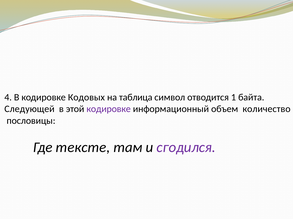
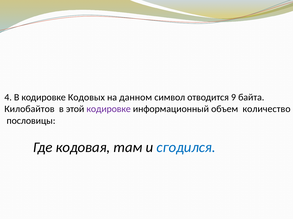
таблица: таблица -> данном (136, 98)
1: 1 -> 9 (234, 98)
Следующей: Следующей -> Килобайтов (29, 109)
тексте: тексте -> кодовая (83, 148)
сгодился colour: purple -> blue (186, 148)
